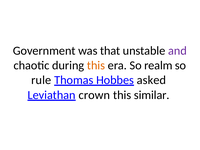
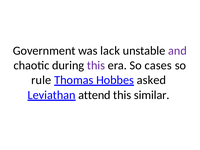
that: that -> lack (110, 51)
this colour: orange -> purple (96, 65)
realm: realm -> cases (158, 65)
crown: crown -> attend (94, 95)
